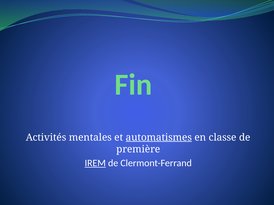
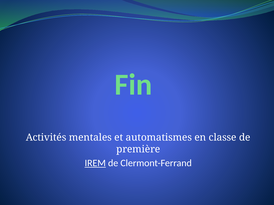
automatismes underline: present -> none (159, 138)
